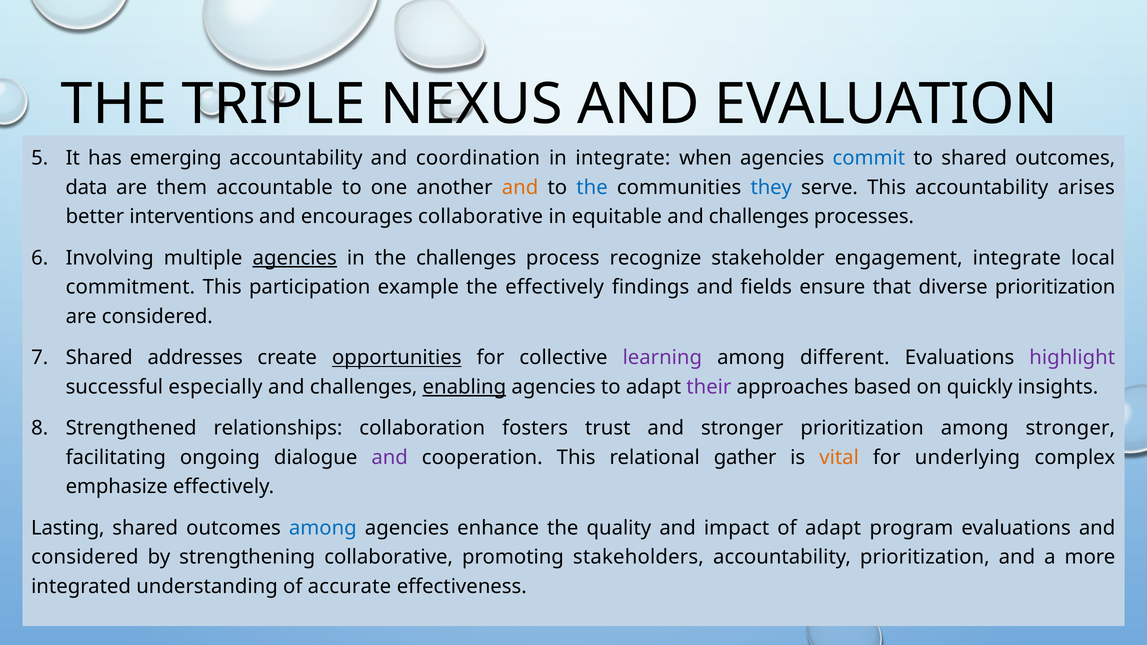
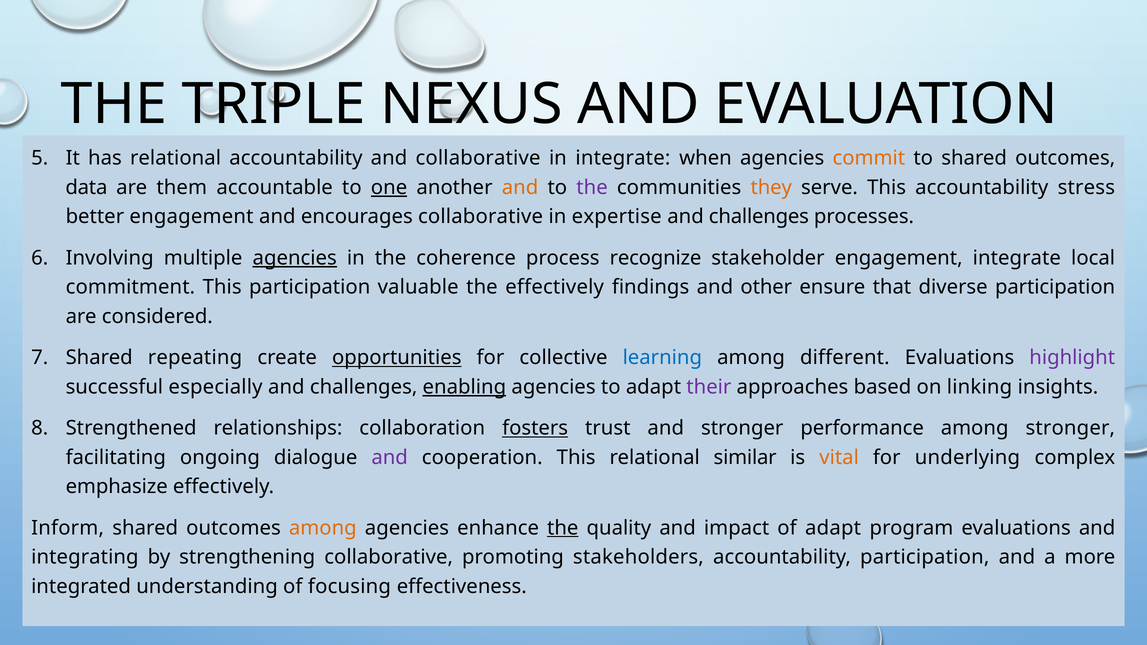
has emerging: emerging -> relational (176, 158)
and coordination: coordination -> collaborative (478, 158)
commit colour: blue -> orange (869, 158)
one underline: none -> present (389, 188)
the colour: blue -> purple (592, 188)
they colour: blue -> orange (771, 188)
arises: arises -> stress (1086, 188)
better interventions: interventions -> engagement (192, 217)
equitable: equitable -> expertise (617, 217)
the challenges: challenges -> coherence (466, 258)
example: example -> valuable (418, 287)
fields: fields -> other (766, 287)
diverse prioritization: prioritization -> participation (1055, 287)
addresses: addresses -> repeating (195, 358)
learning colour: purple -> blue (662, 358)
quickly: quickly -> linking (980, 387)
fosters underline: none -> present (535, 428)
stronger prioritization: prioritization -> performance (862, 428)
gather: gather -> similar (745, 458)
Lasting: Lasting -> Inform (68, 528)
among colour: blue -> orange (323, 528)
the underline: none -> present (563, 528)
considered: considered -> integrating (85, 557)
accountability prioritization: prioritization -> participation (925, 557)
accurate: accurate -> focusing (349, 587)
